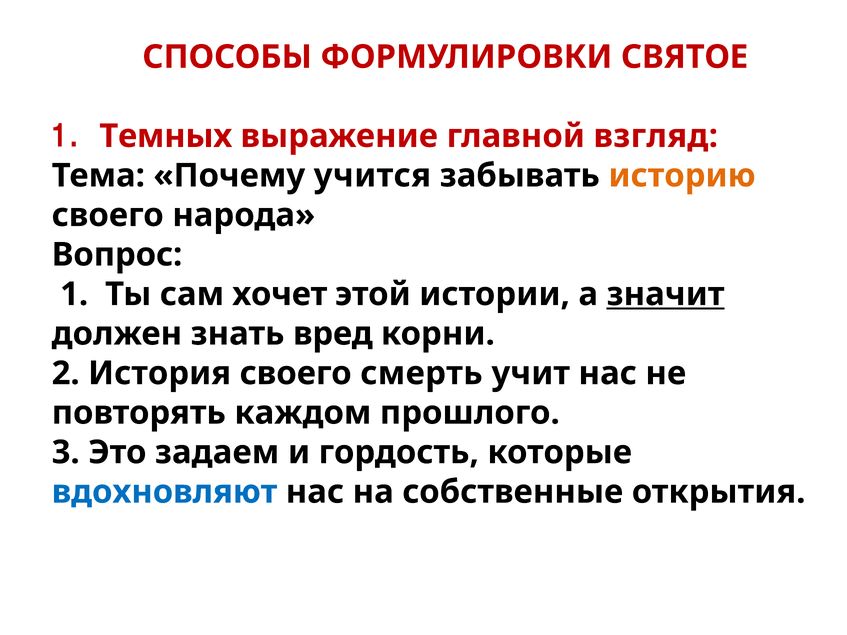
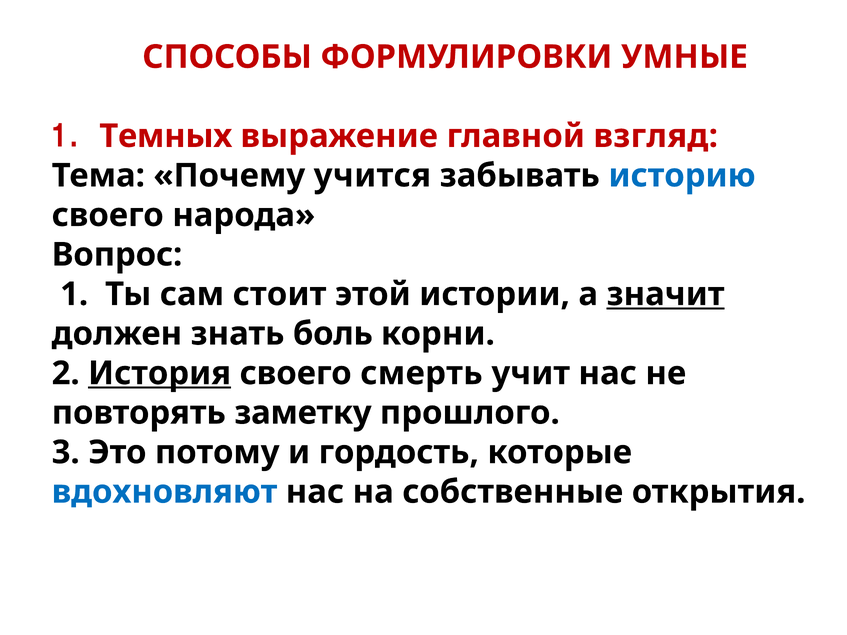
СВЯТОЕ: СВЯТОЕ -> УМНЫЕ (684, 57)
историю colour: orange -> blue (682, 176)
хочет: хочет -> стоит (280, 294)
вред: вред -> боль (333, 334)
История underline: none -> present (160, 373)
каждом: каждом -> заметку (303, 413)
задаем: задаем -> потому (217, 453)
